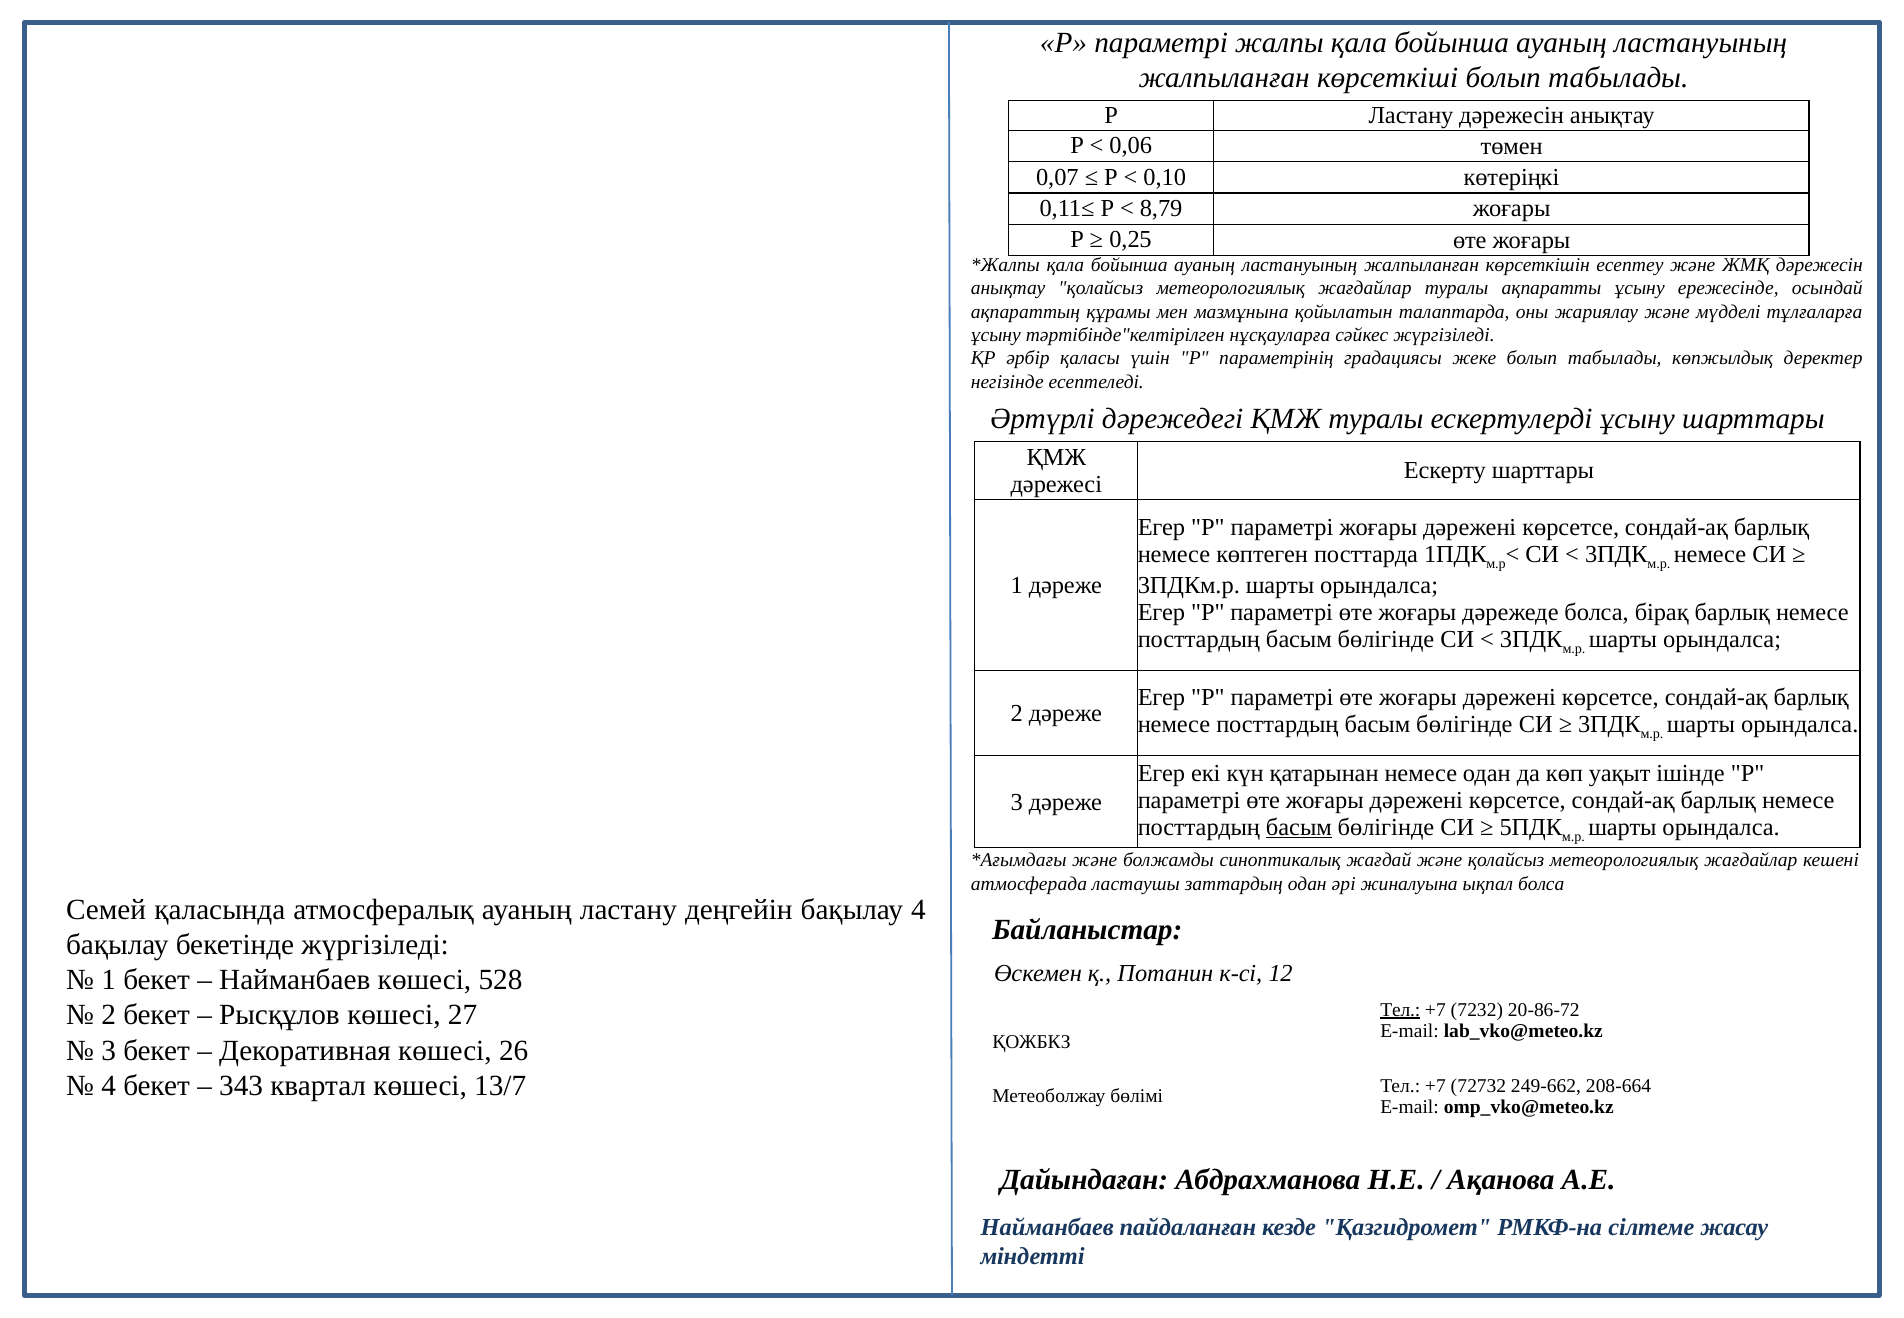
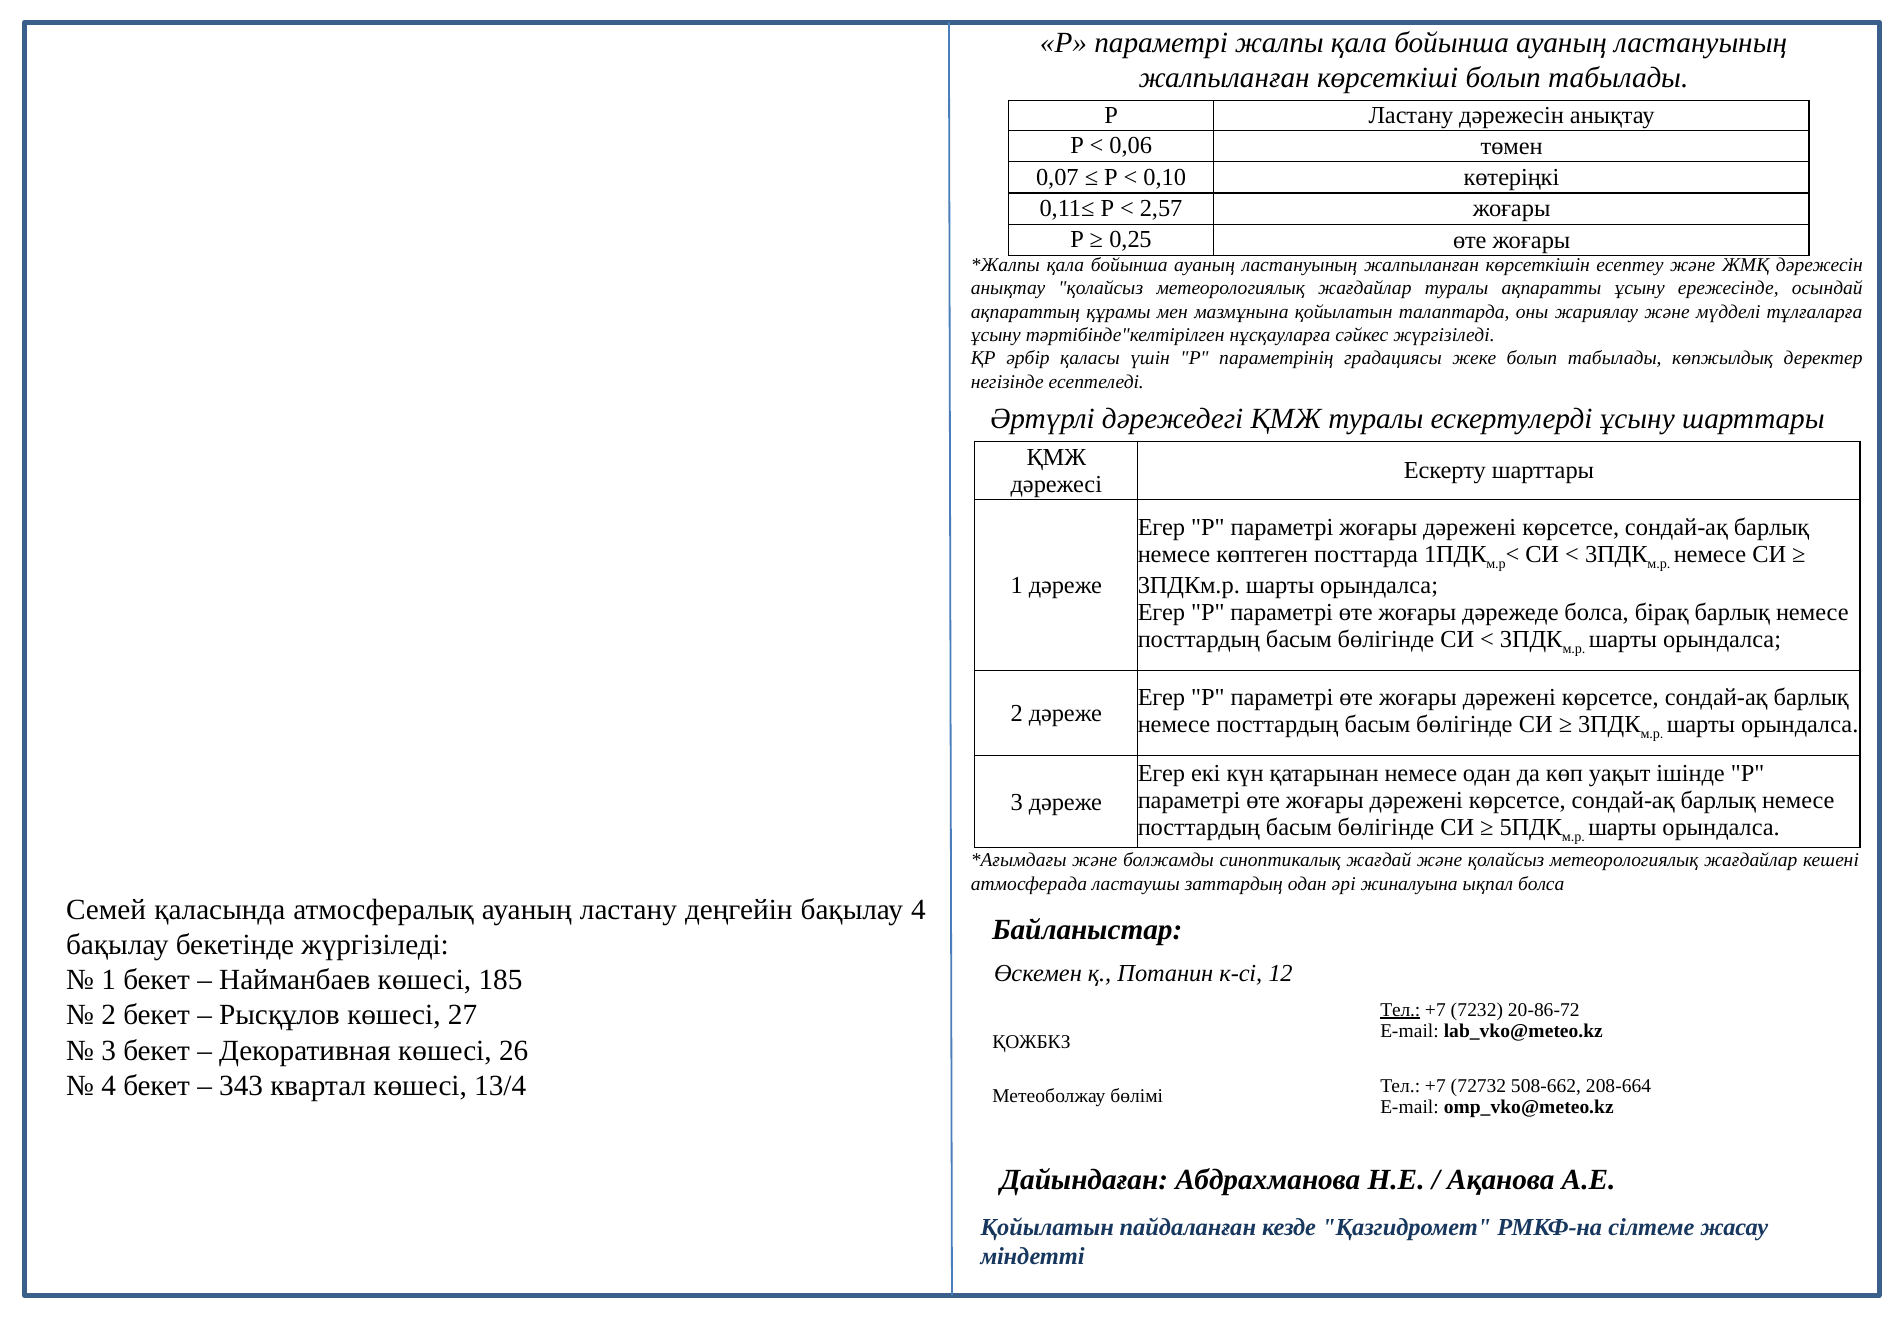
8,79: 8,79 -> 2,57 (1161, 209)
басым underline: present -> none (1299, 827)
528: 528 -> 185 (500, 980)
13/7: 13/7 -> 13/4 (500, 1086)
249-662: 249-662 -> 508-662 (1546, 1086)
Найманбаев: Найманбаев -> Қойылатын (1047, 1228)
